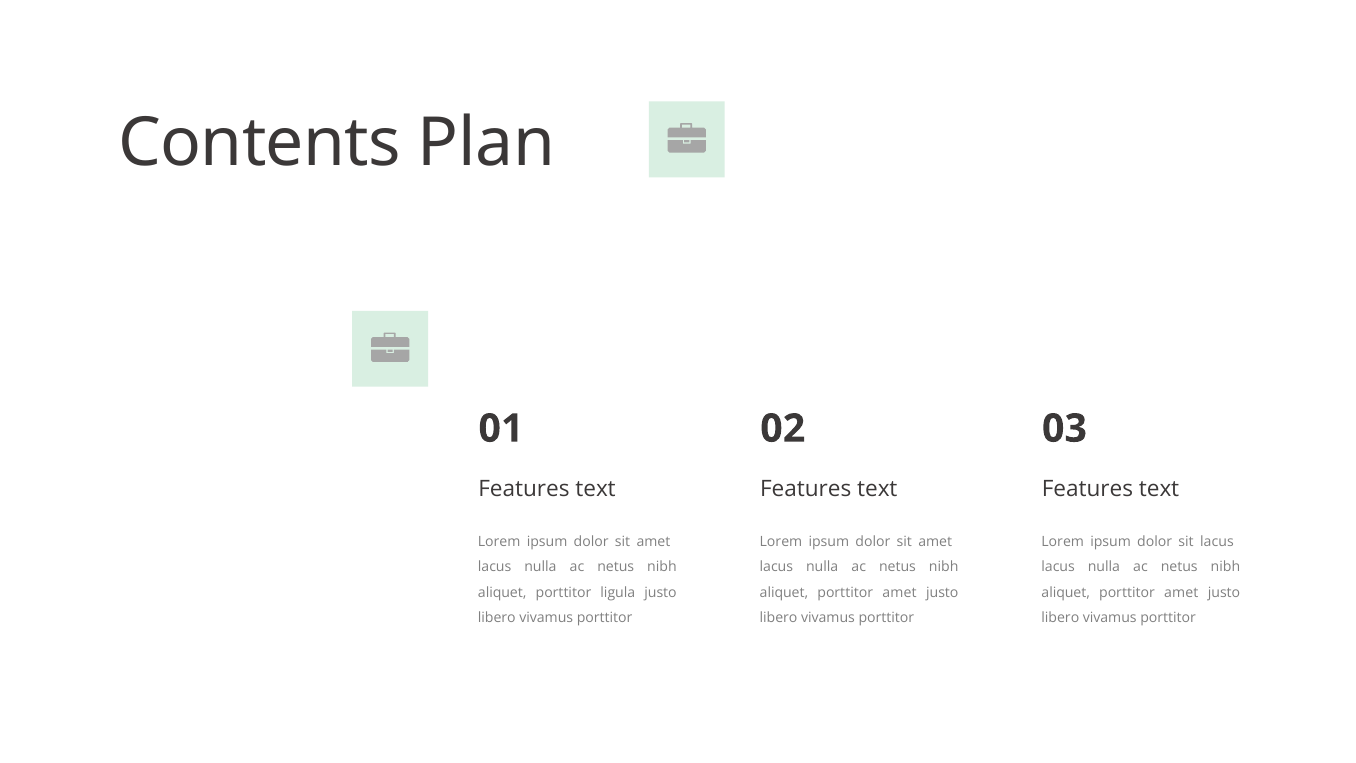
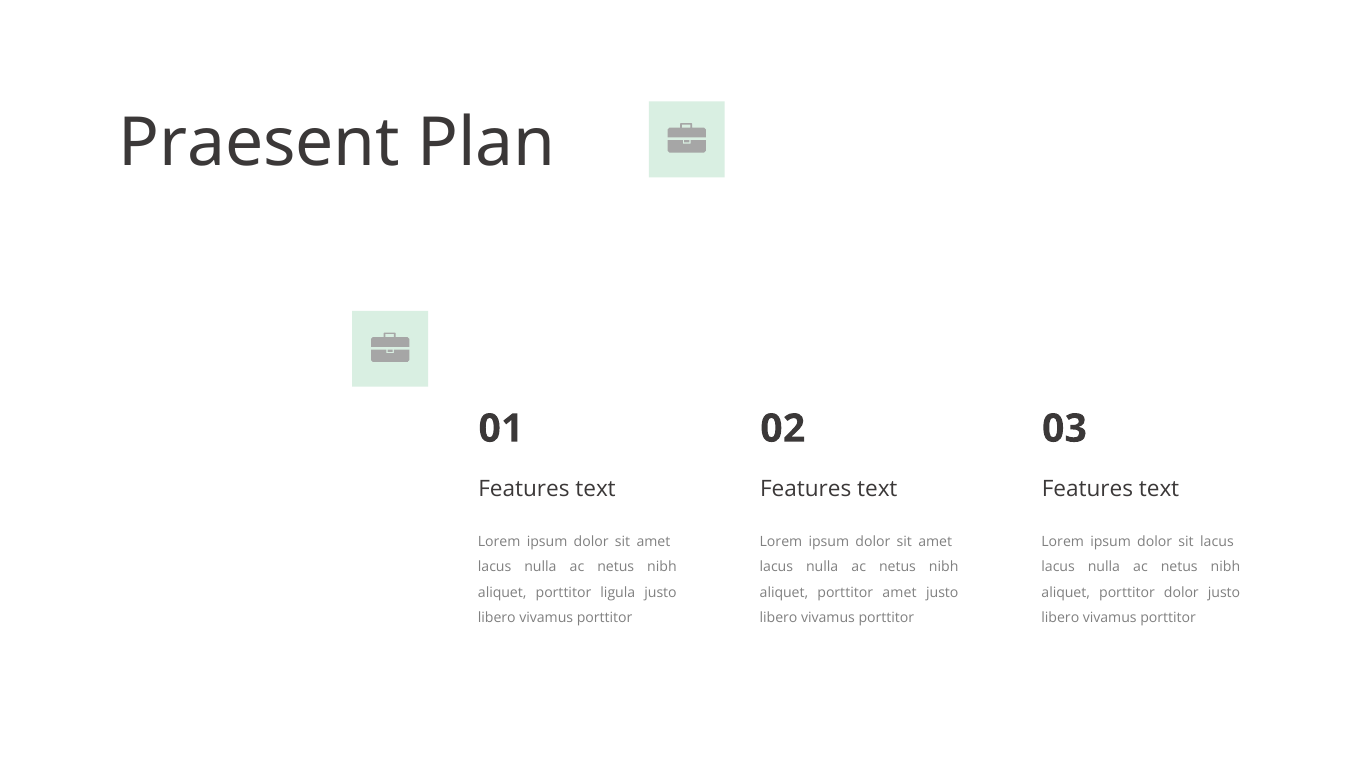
Contents: Contents -> Praesent (259, 144)
amet: amet -> dolor (1181, 592)
